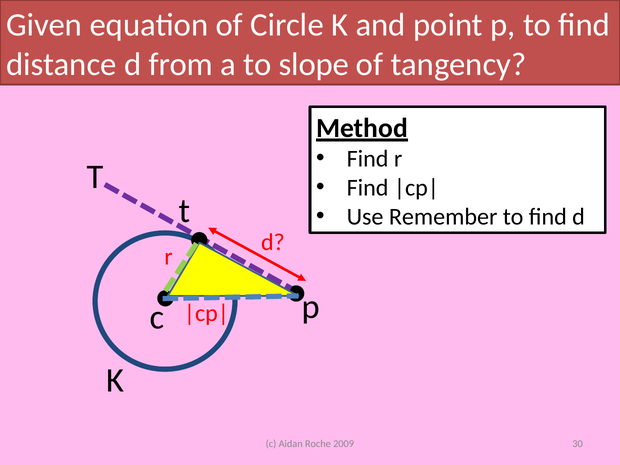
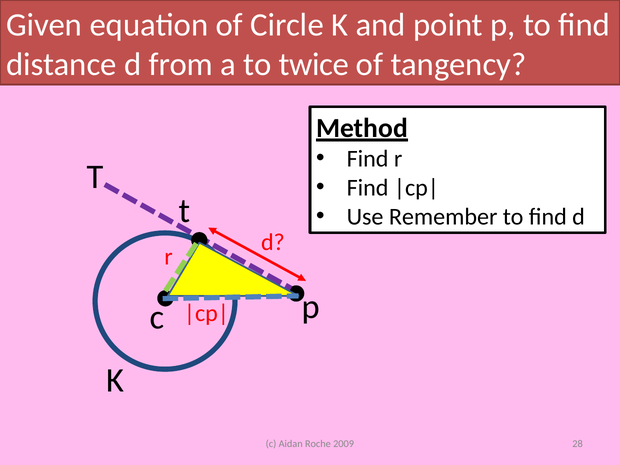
slope: slope -> twice (314, 64)
30: 30 -> 28 (578, 444)
